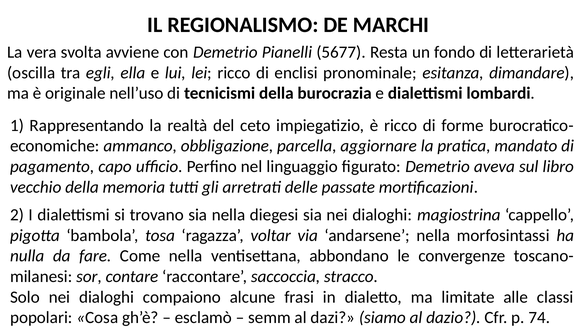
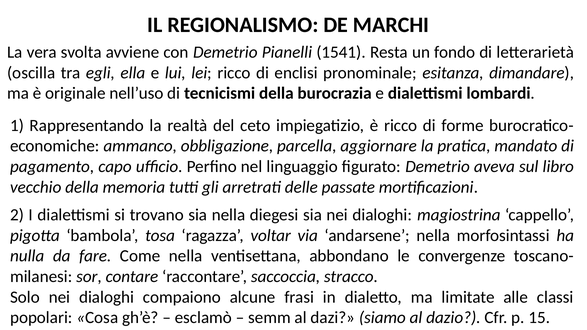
5677: 5677 -> 1541 (341, 52)
74: 74 -> 15 (539, 318)
